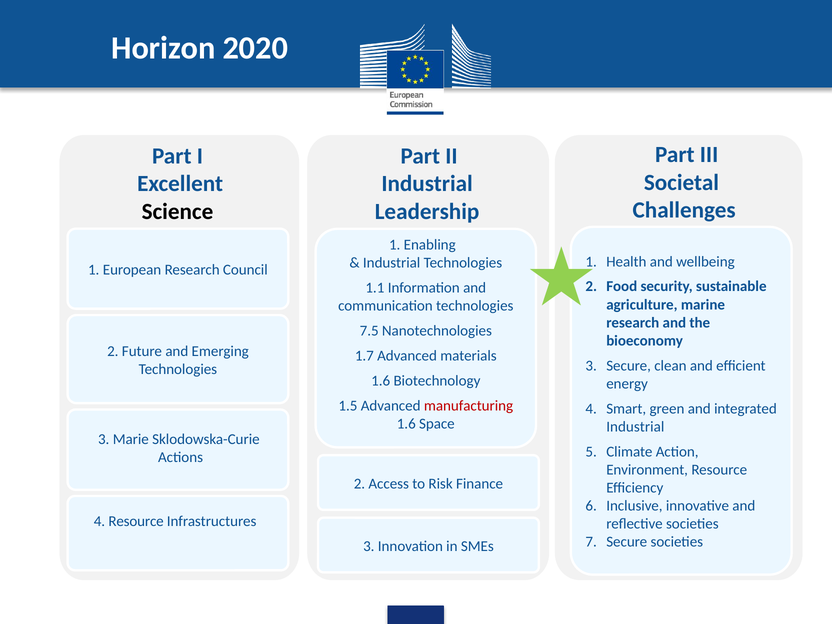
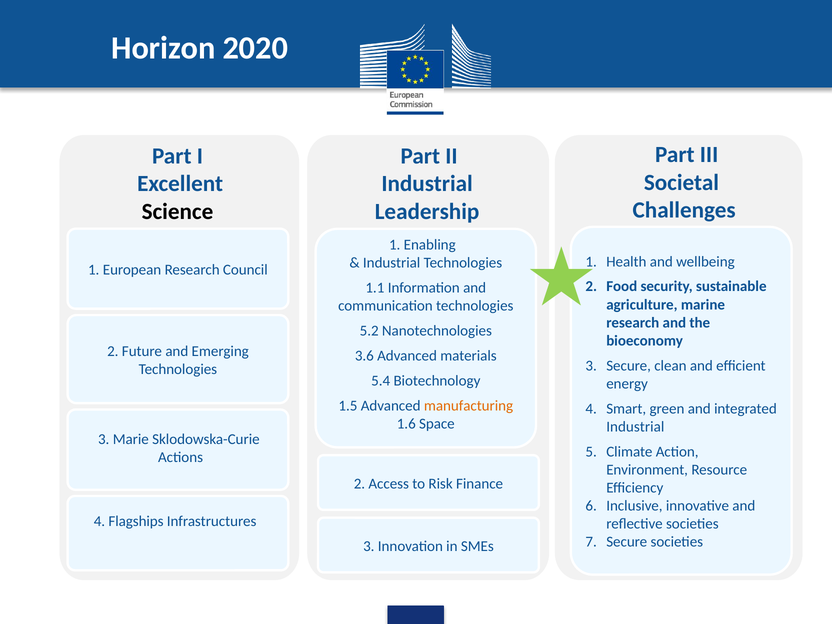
7.5: 7.5 -> 5.2 (369, 331)
1.7: 1.7 -> 3.6 (364, 356)
1.6: 1.6 -> 5.4 (381, 381)
manufacturing colour: red -> orange (469, 406)
4 Resource: Resource -> Flagships (136, 521)
